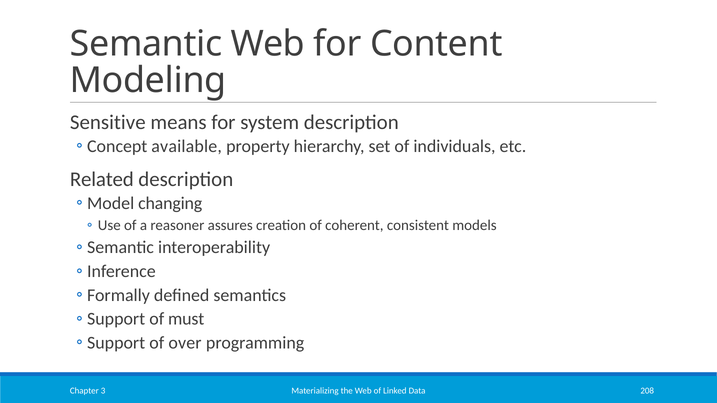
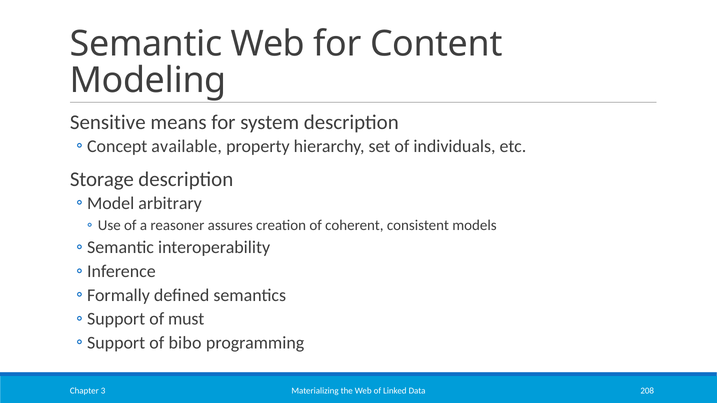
Related: Related -> Storage (102, 179)
changing: changing -> arbitrary (170, 203)
over: over -> bibo (185, 343)
